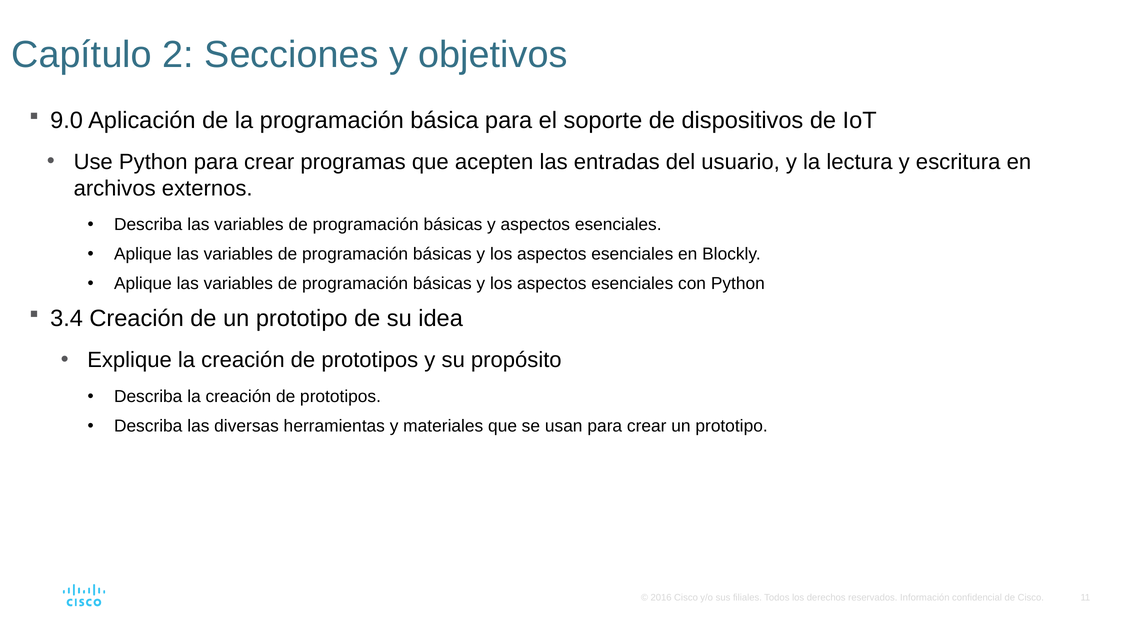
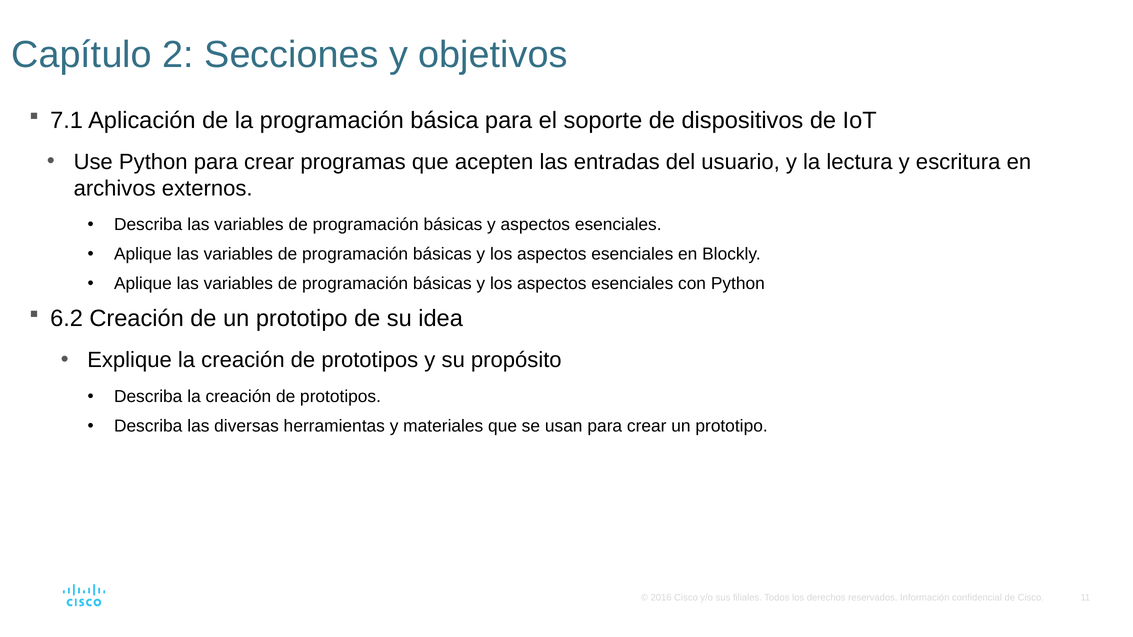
9.0: 9.0 -> 7.1 (67, 120)
3.4: 3.4 -> 6.2 (67, 319)
